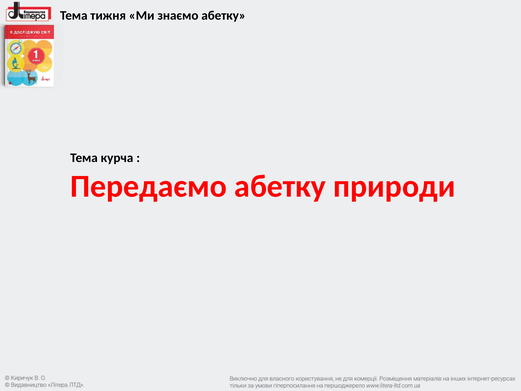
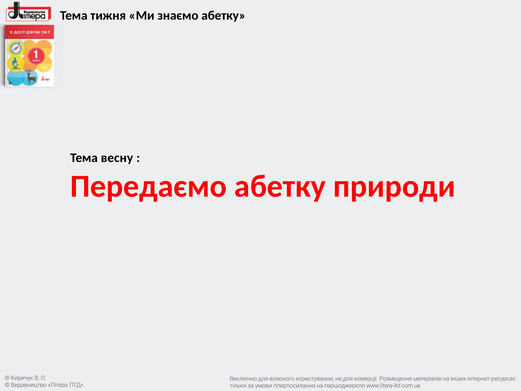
курча: курча -> весну (117, 158)
